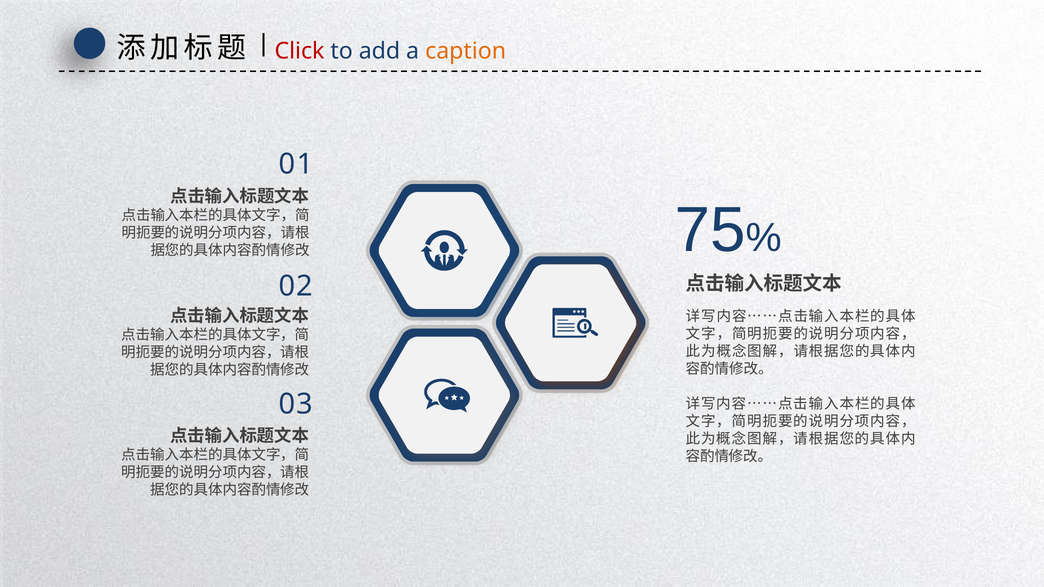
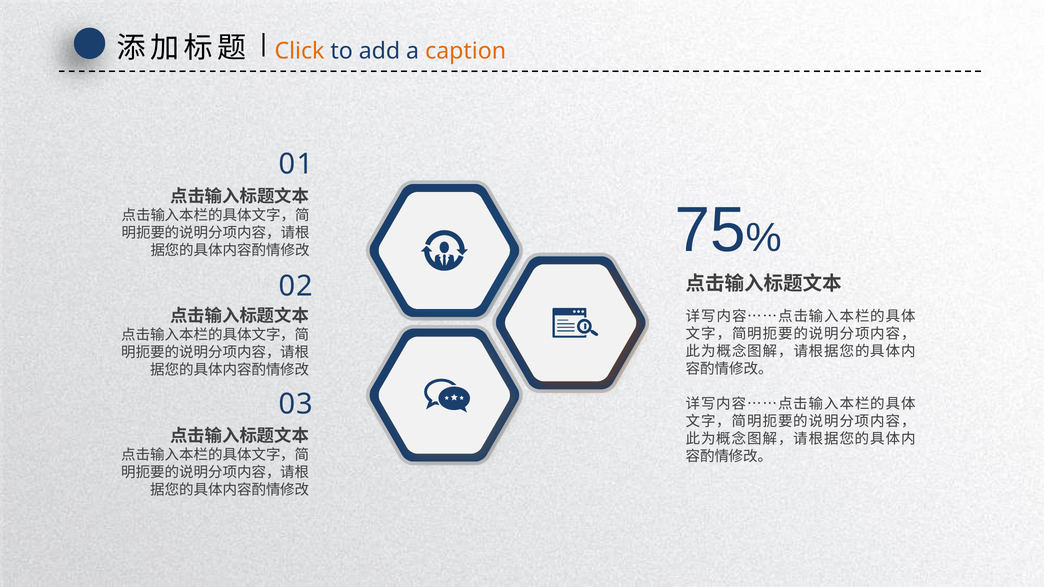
Click colour: red -> orange (299, 51)
